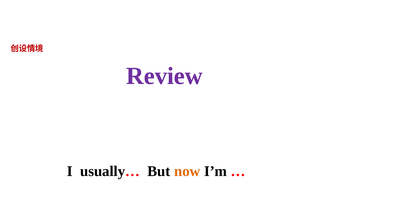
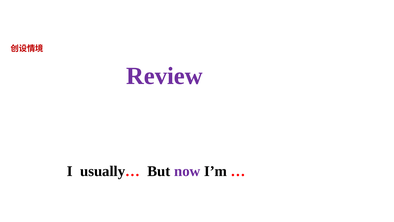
now colour: orange -> purple (187, 171)
